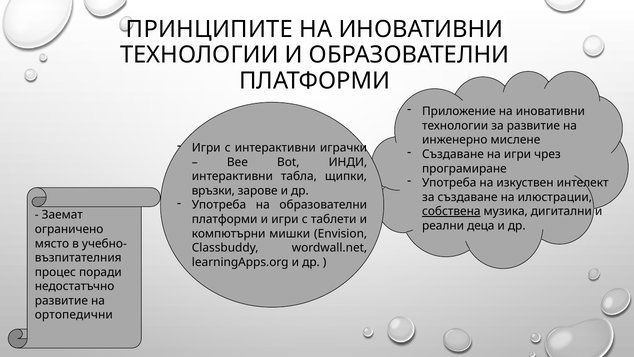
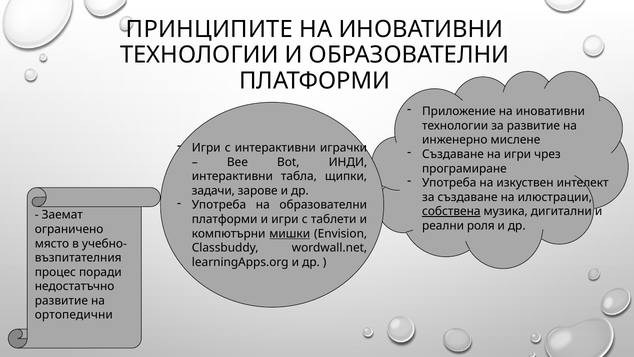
връзки: връзки -> задачи (213, 191)
деца: деца -> роля (481, 225)
мишки underline: none -> present (290, 233)
